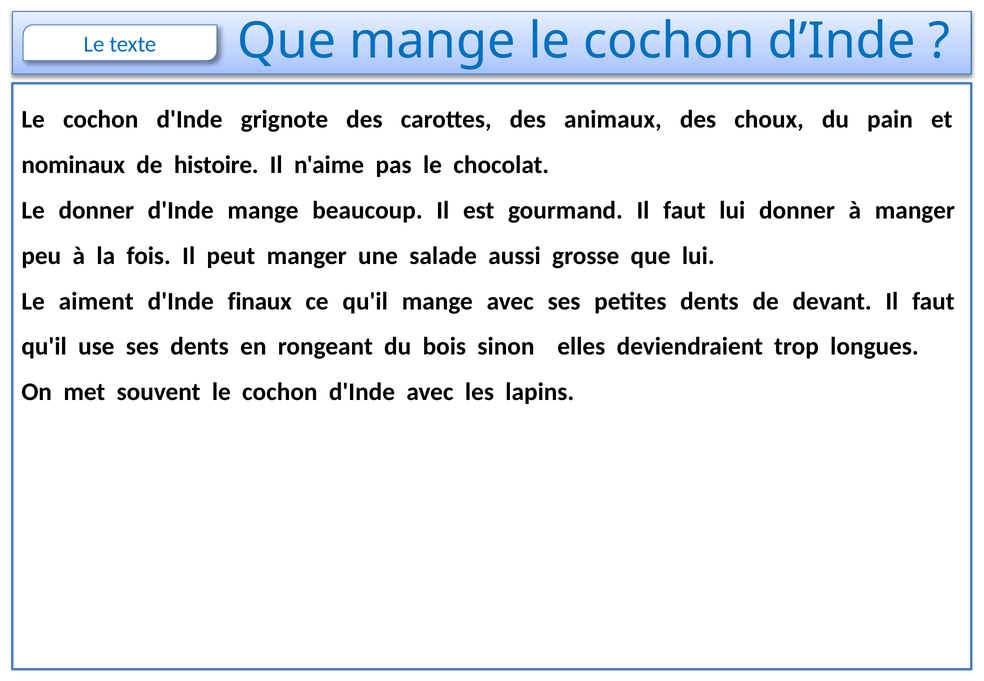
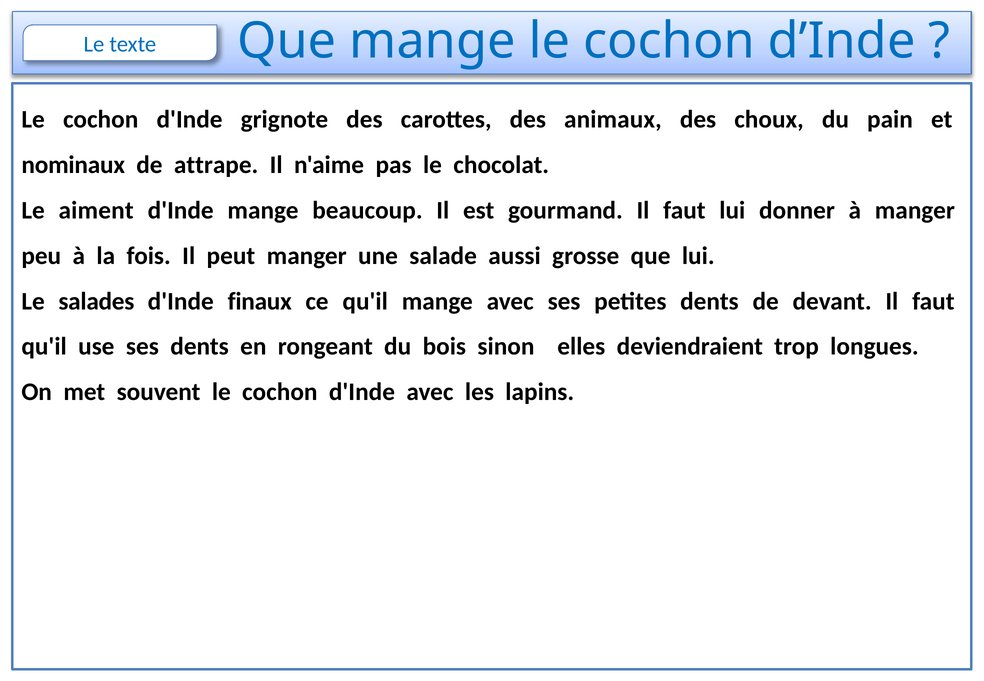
histoire: histoire -> attrape (216, 165)
Le donner: donner -> aiment (96, 211)
aiment: aiment -> salades (96, 301)
